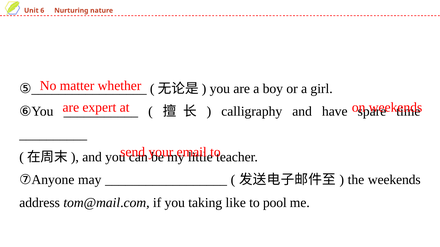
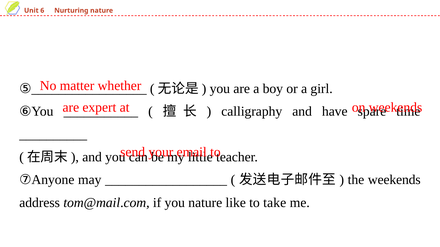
you taking: taking -> nature (205, 203)
pool: pool -> take (275, 203)
